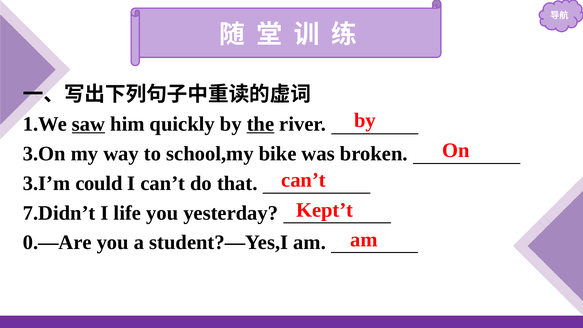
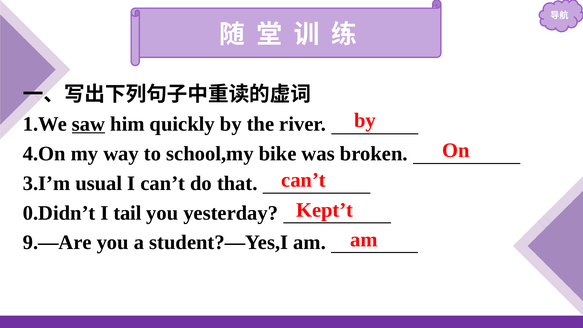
the underline: present -> none (260, 124)
3.On: 3.On -> 4.On (44, 154)
could: could -> usual (99, 183)
7.Didn’t: 7.Didn’t -> 0.Didn’t (59, 213)
life: life -> tail (127, 213)
0.—Are: 0.—Are -> 9.—Are (57, 242)
